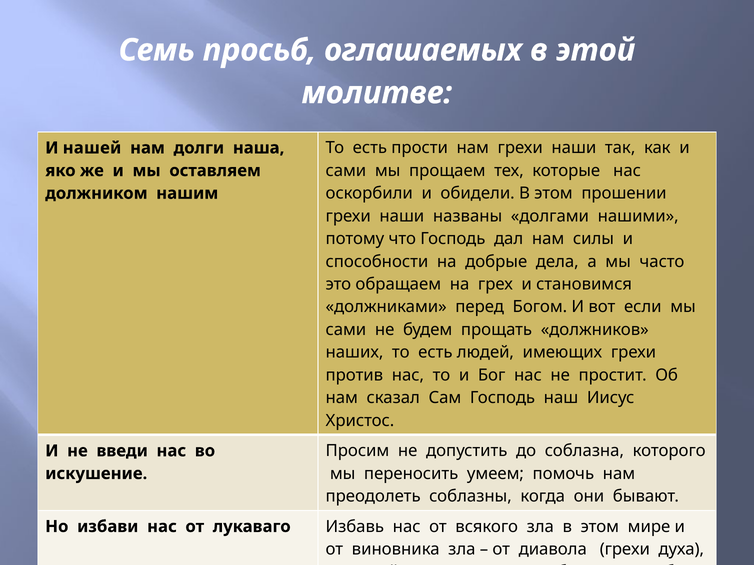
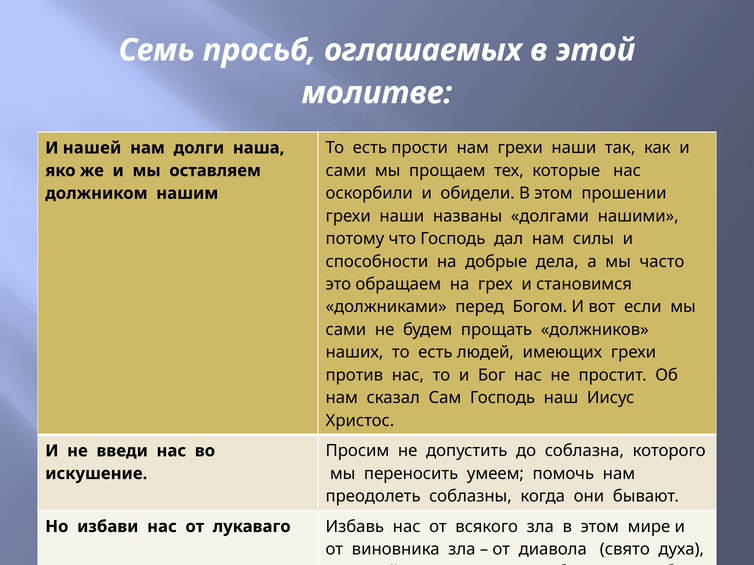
диавола грехи: грехи -> свято (625, 550)
